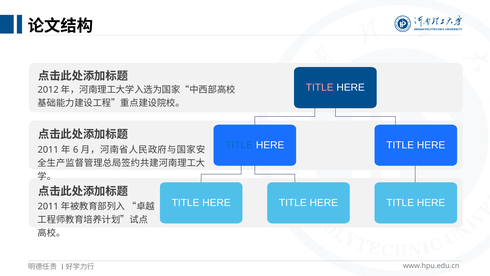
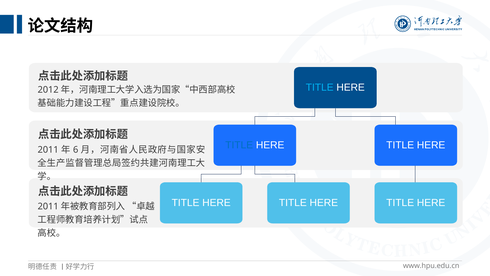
TITLE colour: pink -> light blue (320, 87)
